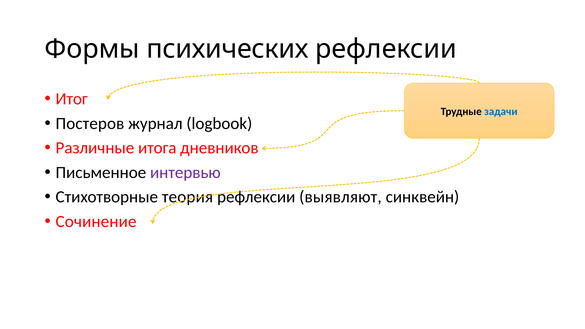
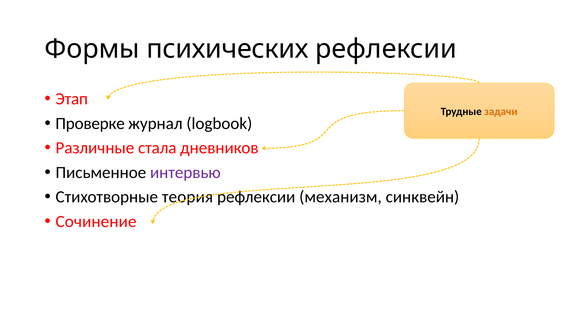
Итог: Итог -> Этап (72, 99)
задачи colour: blue -> orange (501, 111)
Постеров: Постеров -> Проверке (90, 123)
итога: итога -> стала (157, 148)
выявляют: выявляют -> механизм (341, 197)
